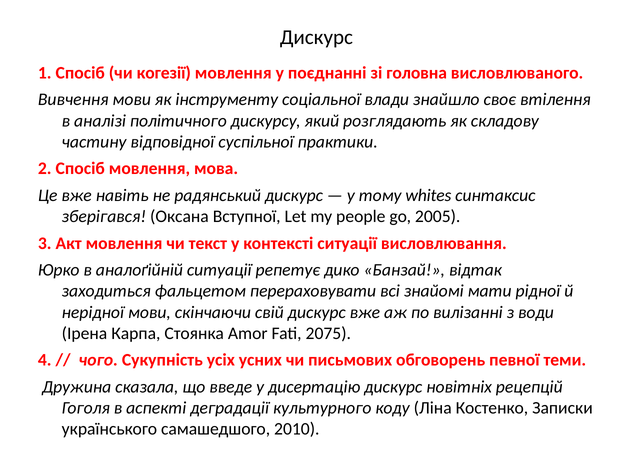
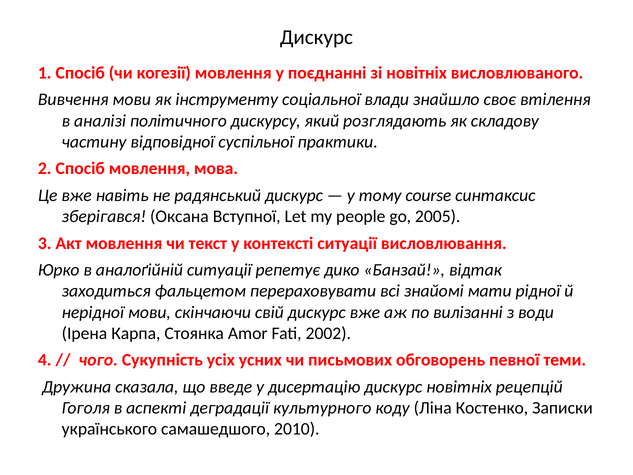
зі головна: головна -> новітніх (417, 73)
whites: whites -> course (428, 195)
2075: 2075 -> 2002 (328, 333)
